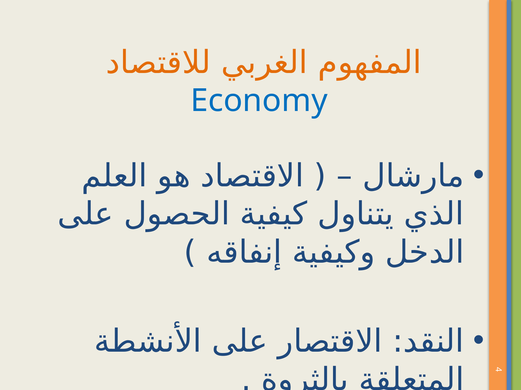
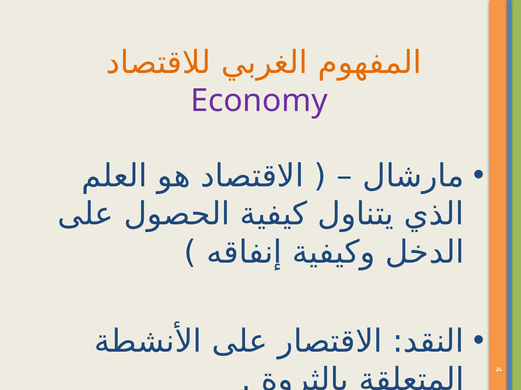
Economy colour: blue -> purple (259, 101)
